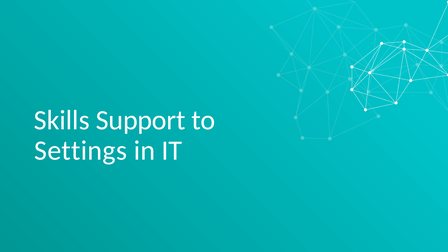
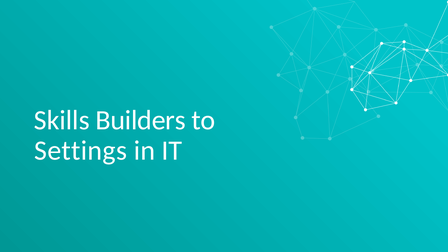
Support: Support -> Builders (141, 120)
